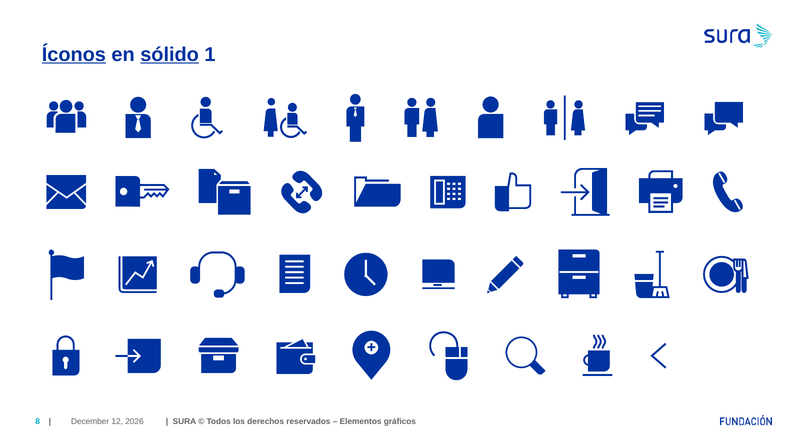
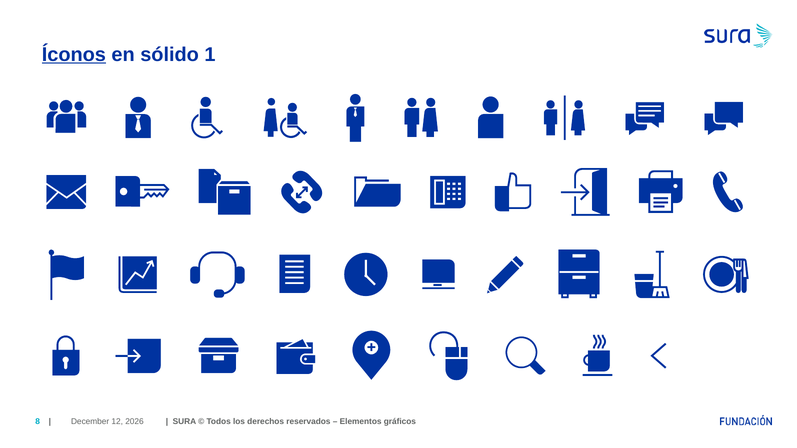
sólido underline: present -> none (170, 55)
